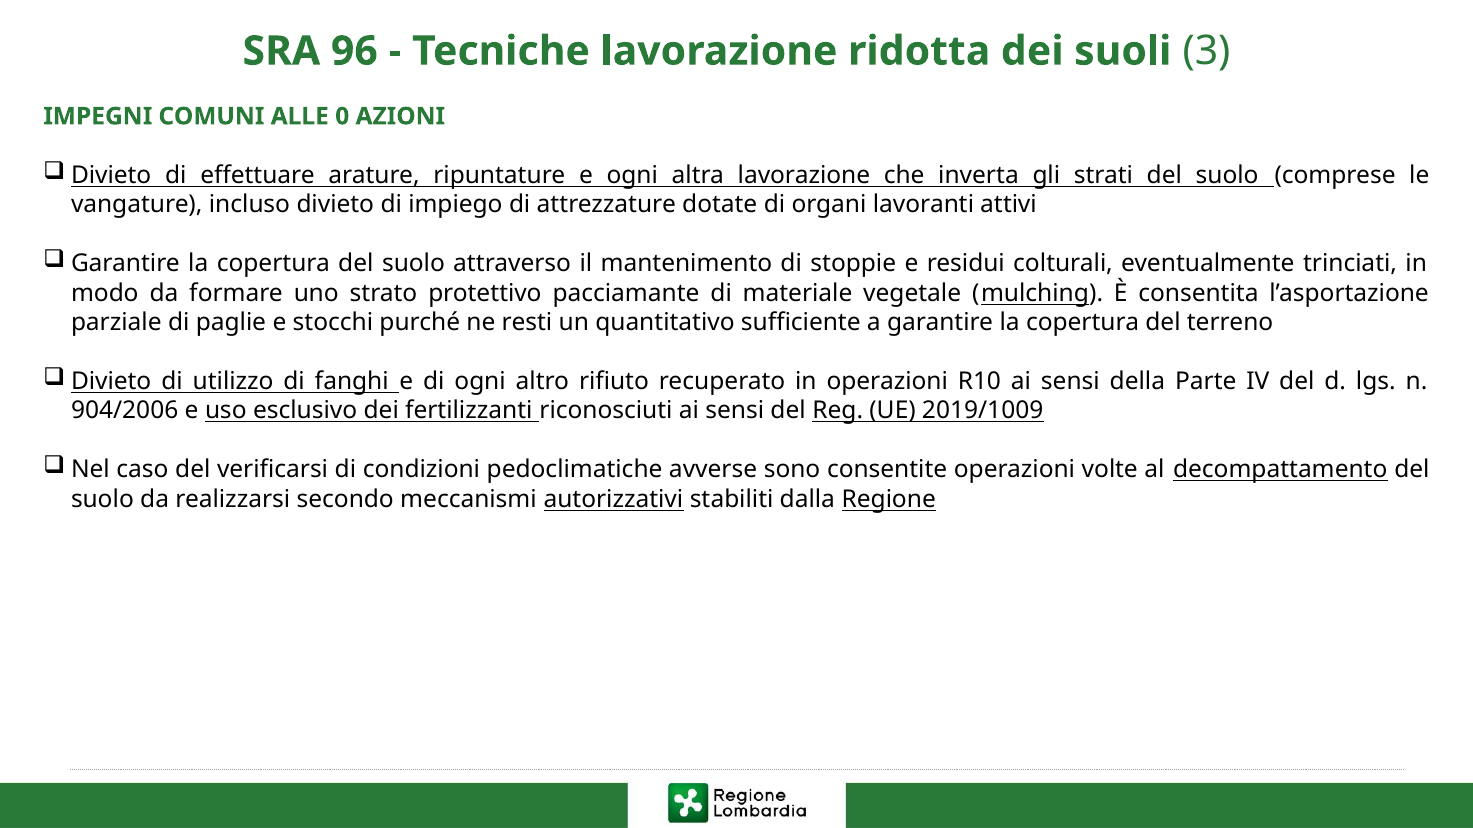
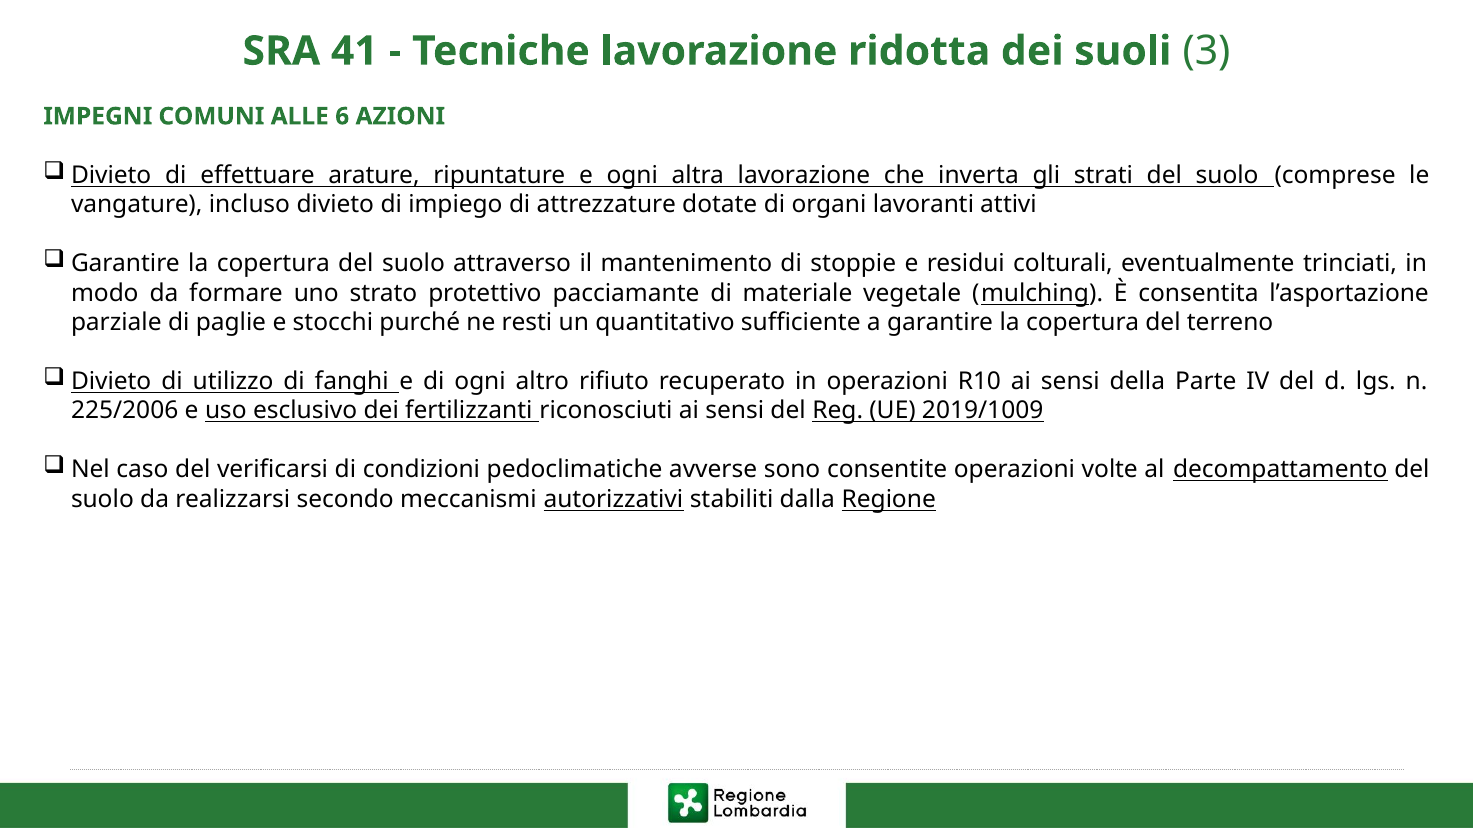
96: 96 -> 41 (354, 51)
0: 0 -> 6 (342, 116)
904/2006: 904/2006 -> 225/2006 (125, 411)
